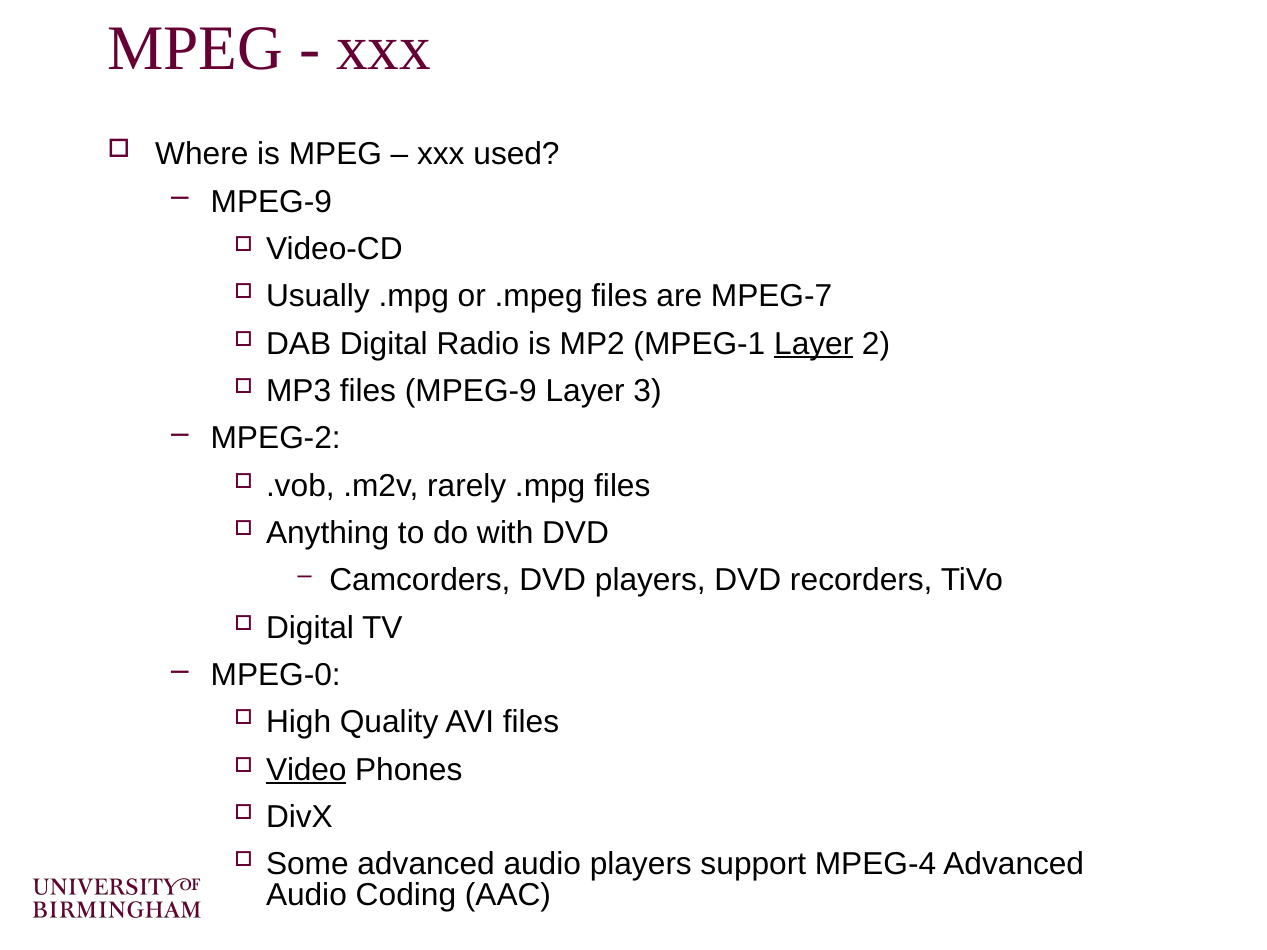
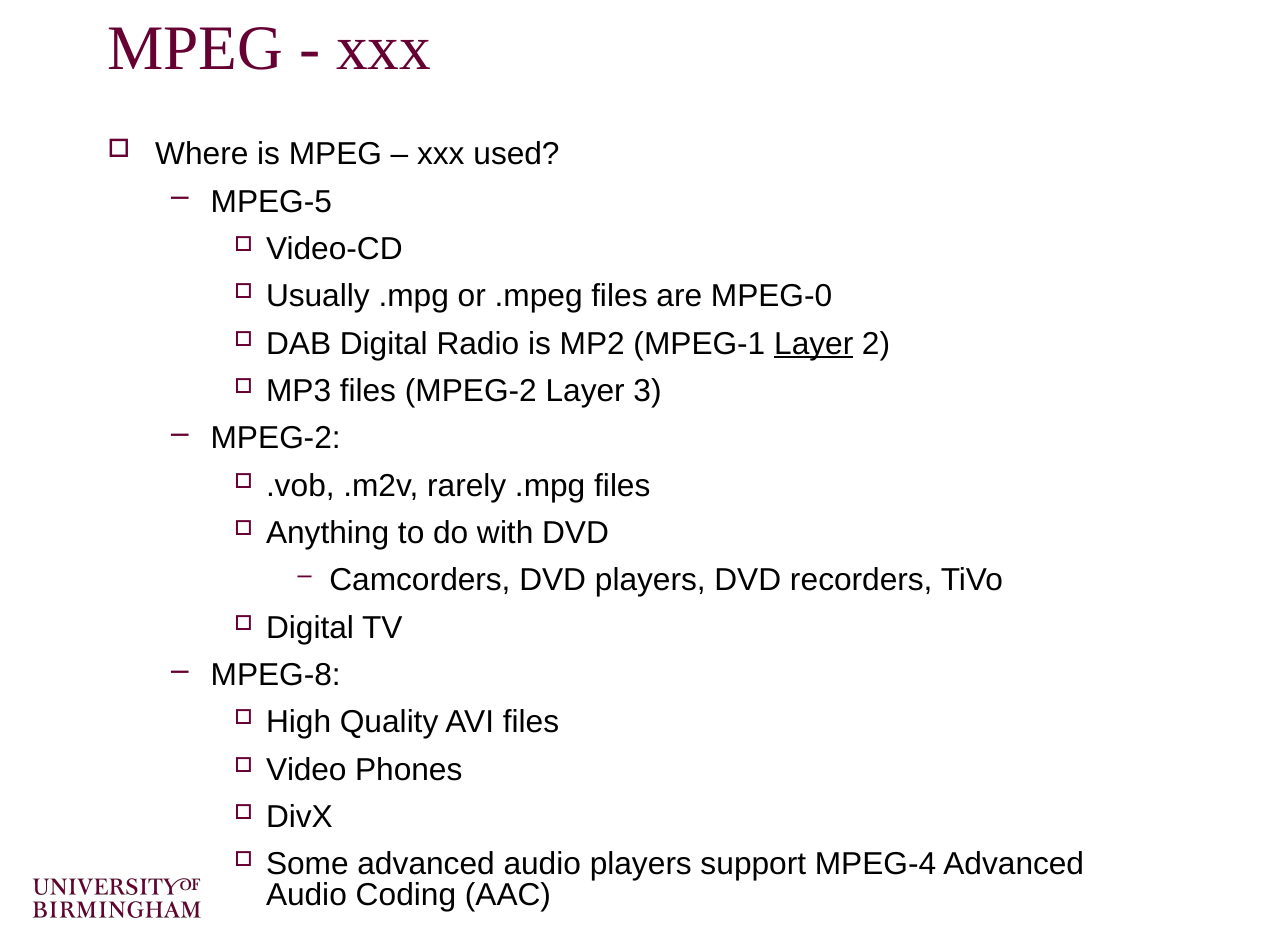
MPEG-9: MPEG-9 -> MPEG-5 (271, 202)
MPEG-7: MPEG-7 -> MPEG-0 (772, 297)
files MPEG-9: MPEG-9 -> MPEG-2 (471, 391)
MPEG-0: MPEG-0 -> MPEG-8 (276, 675)
Video underline: present -> none (306, 770)
